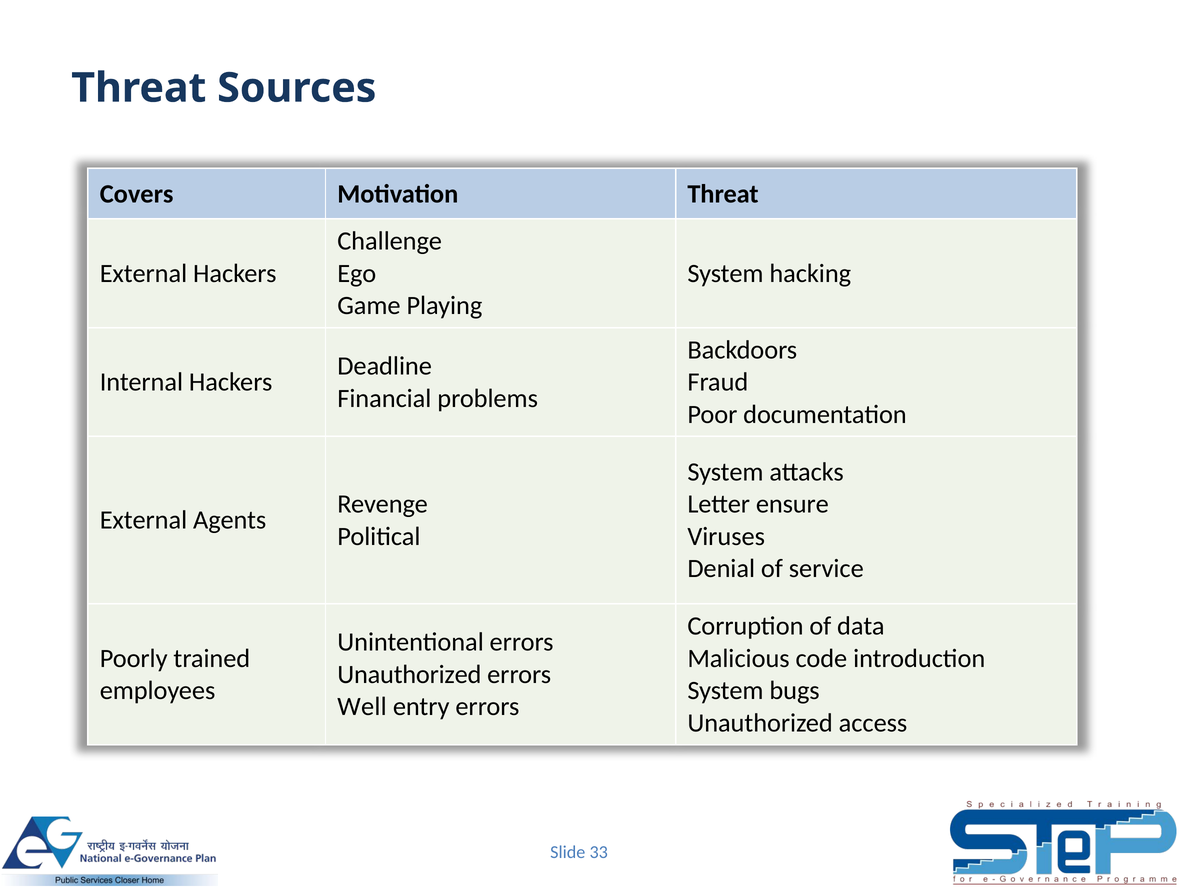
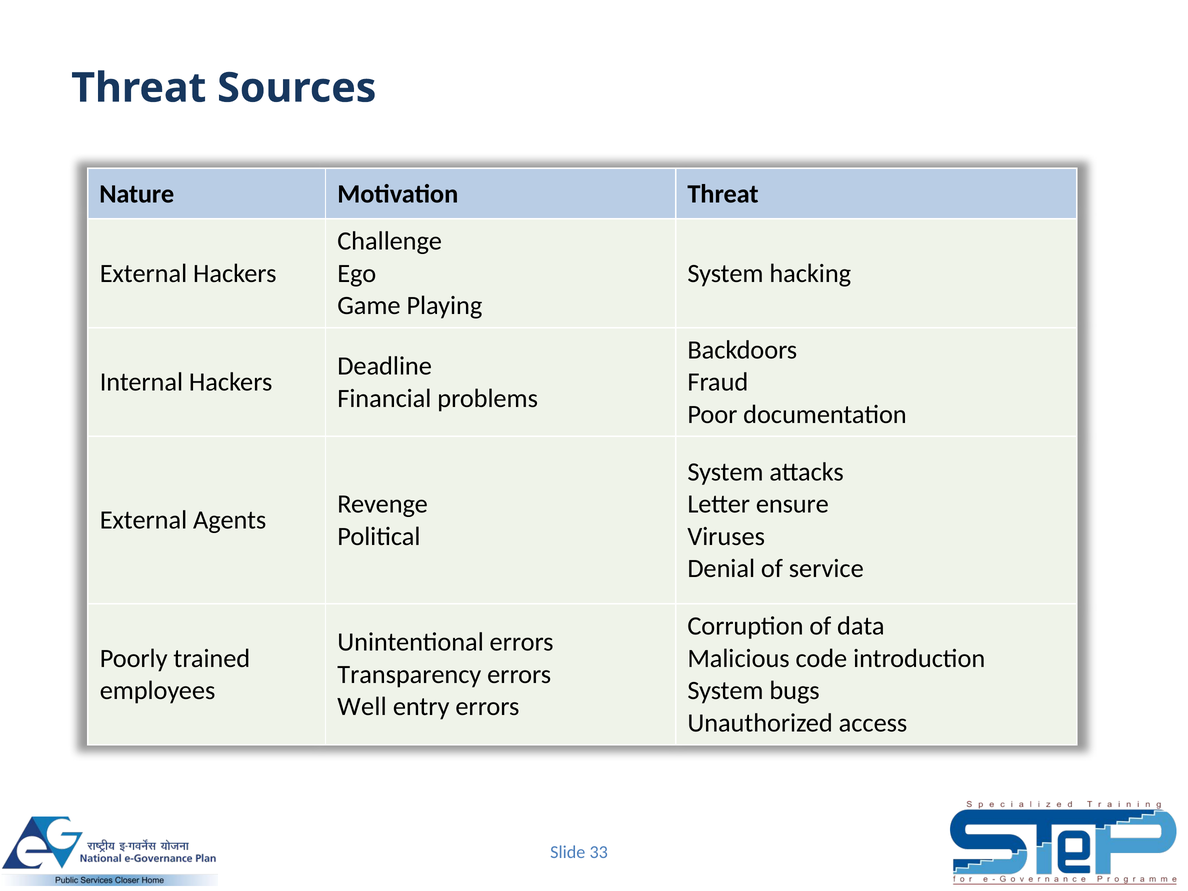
Covers: Covers -> Nature (137, 194)
Unauthorized: Unauthorized -> Transparency (409, 674)
